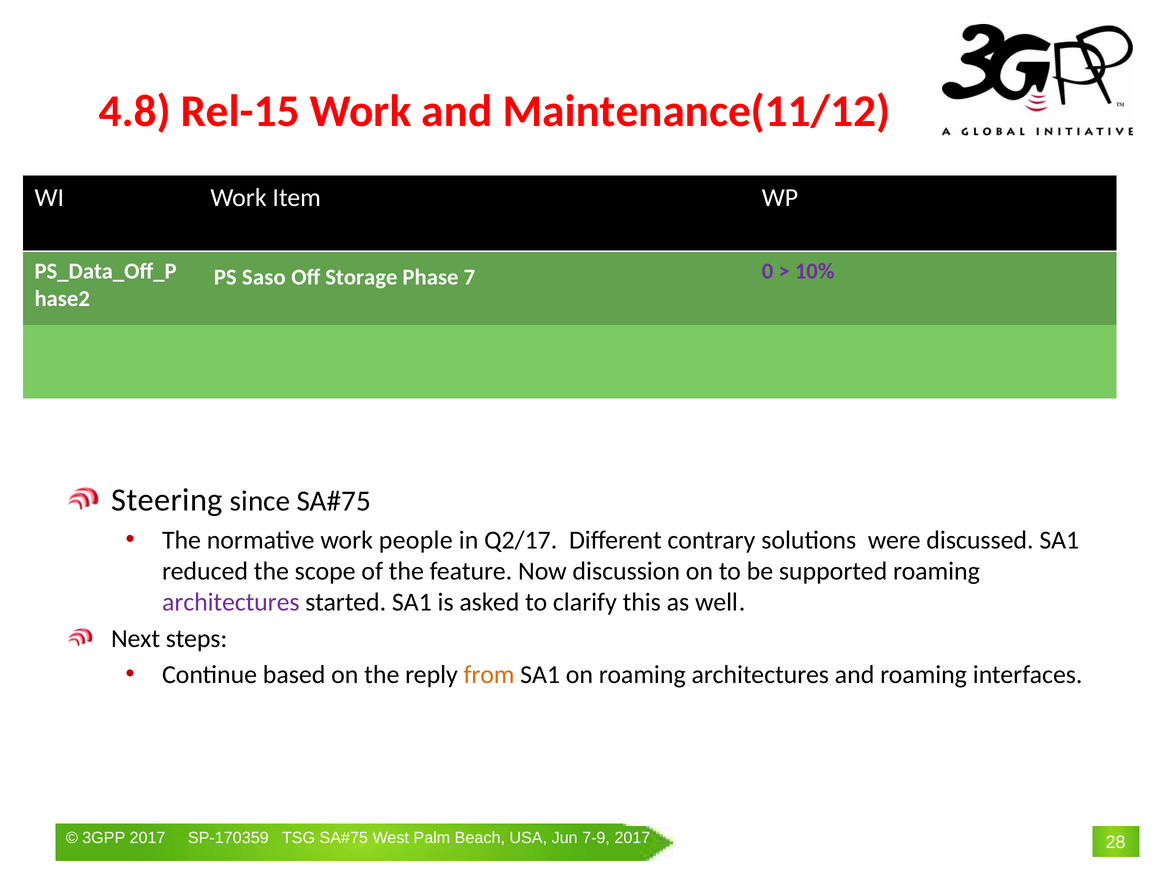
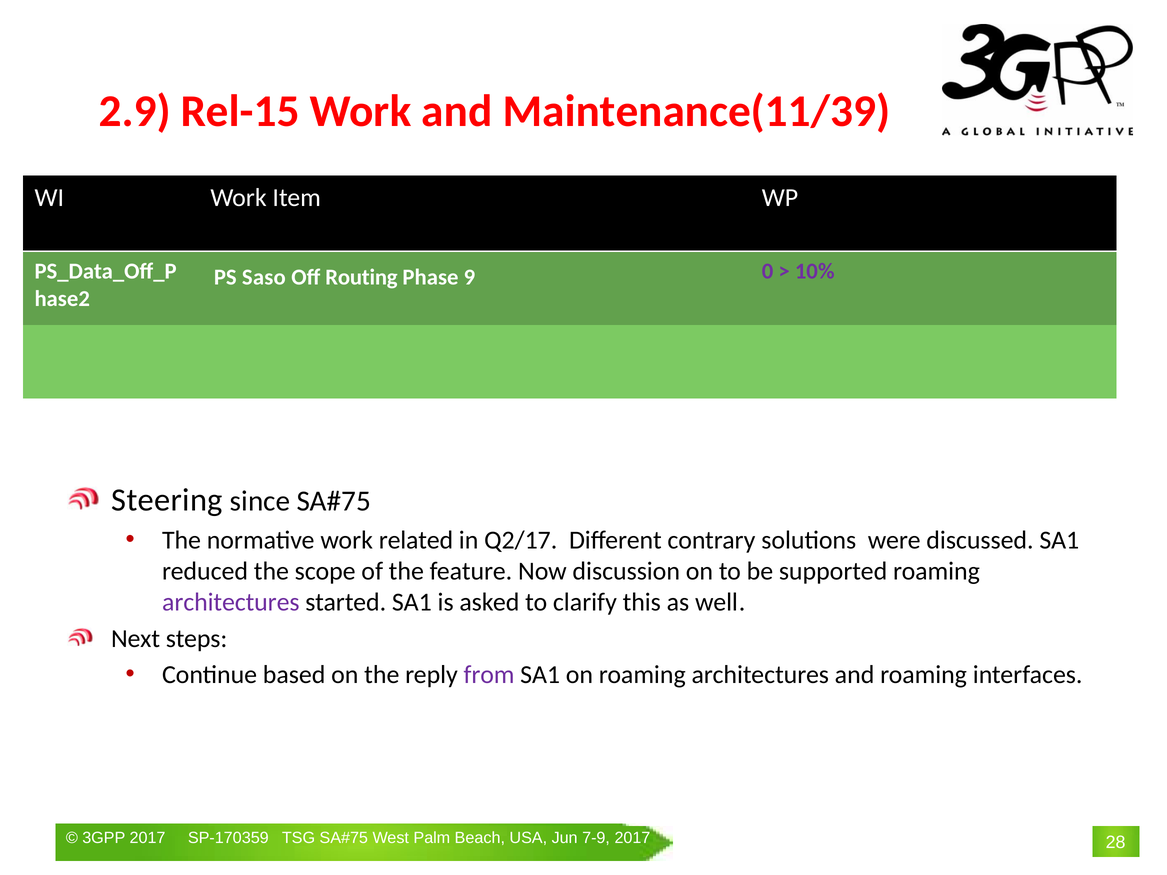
4.8: 4.8 -> 2.9 (135, 111)
Maintenance(11/12: Maintenance(11/12 -> Maintenance(11/39 (696, 111)
Storage: Storage -> Routing (361, 277)
7: 7 -> 9 (469, 277)
people: people -> related (416, 540)
from colour: orange -> purple (489, 675)
